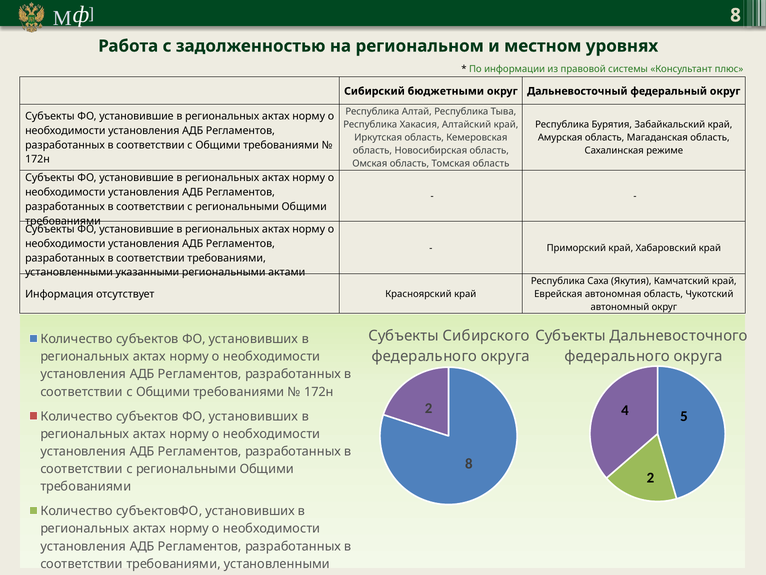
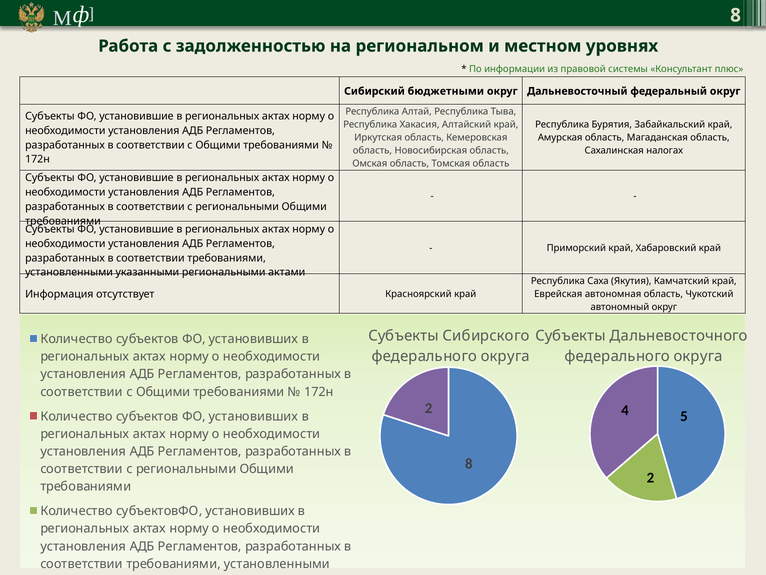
режиме: режиме -> налогах (665, 151)
